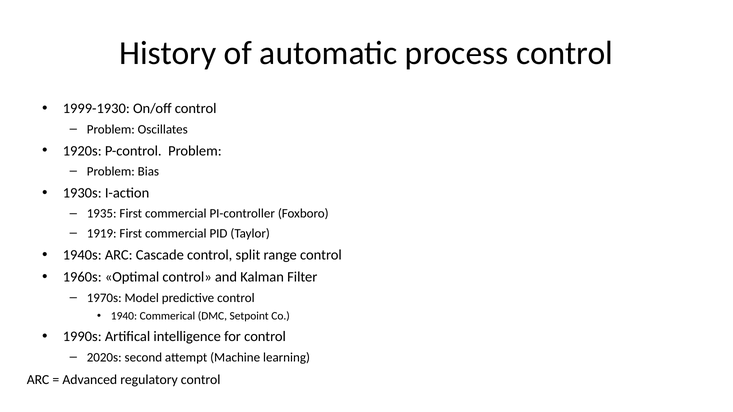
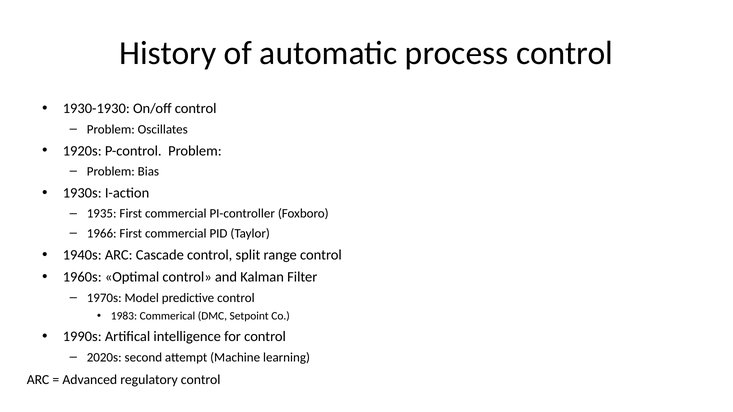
1999-1930: 1999-1930 -> 1930-1930 (96, 109)
1919: 1919 -> 1966 (102, 234)
1940: 1940 -> 1983 (124, 316)
